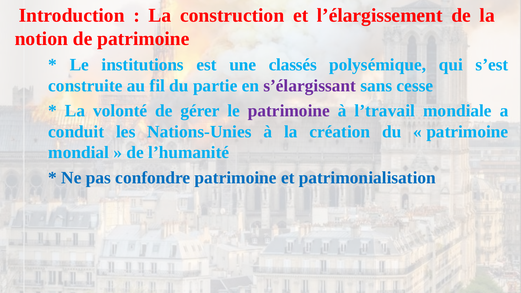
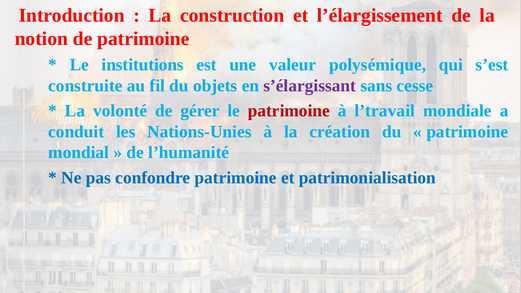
classés: classés -> valeur (293, 65)
partie: partie -> objets (215, 86)
patrimoine colour: purple -> red (289, 111)
